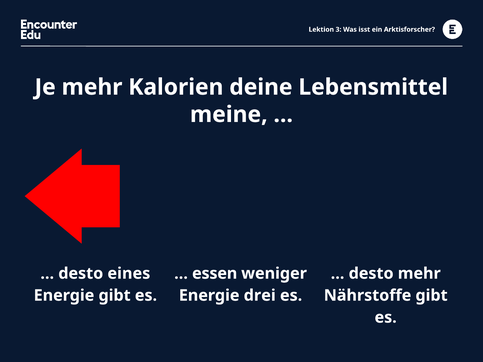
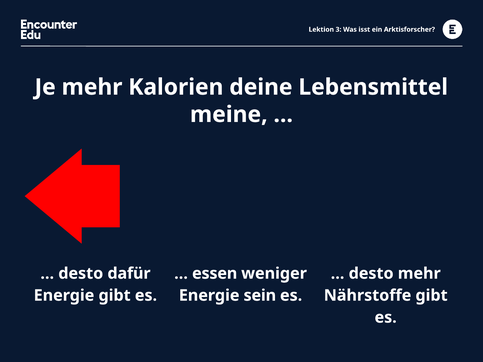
eines: eines -> dafür (129, 274)
drei: drei -> sein (260, 296)
